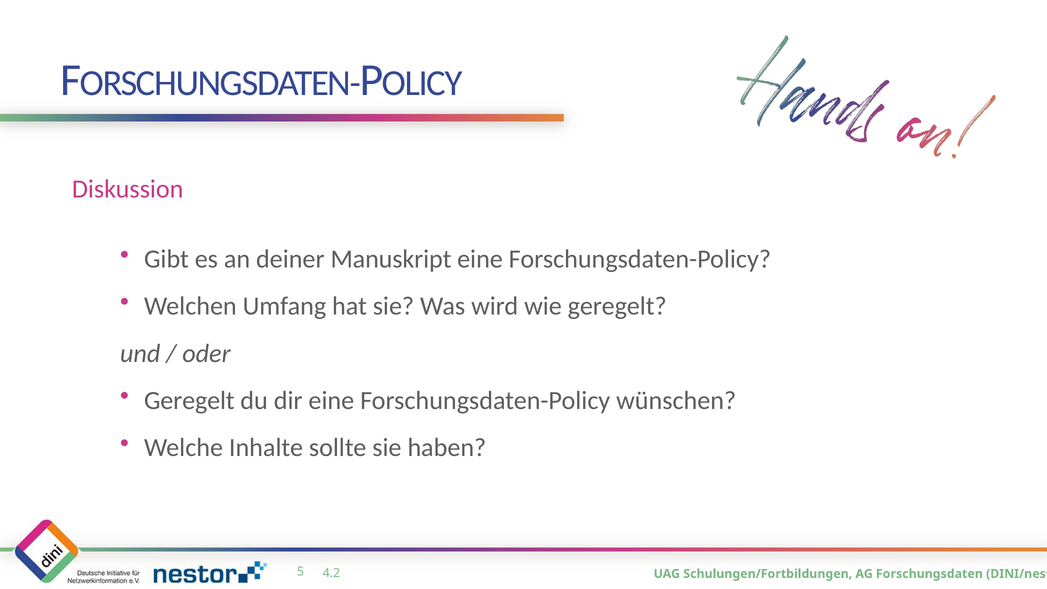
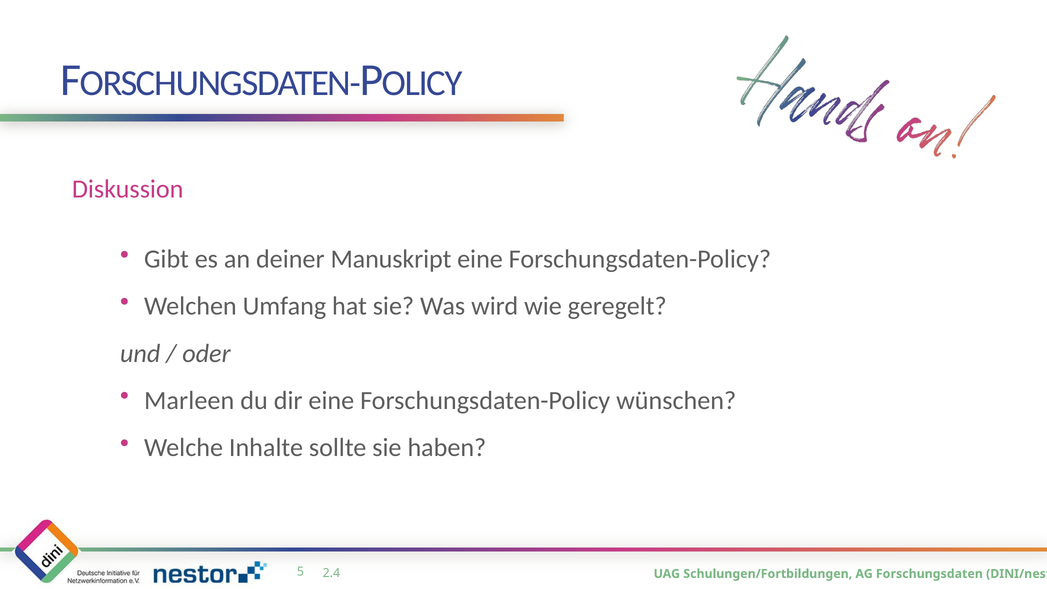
Geregelt: Geregelt -> Marleen (189, 401)
4.2: 4.2 -> 2.4 (331, 573)
